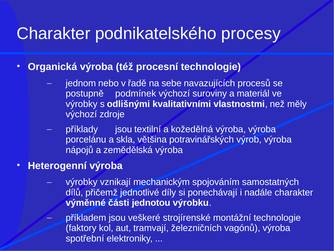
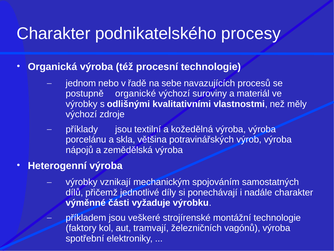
podmínek: podmínek -> organické (136, 93)
jednotou: jednotou -> vyžaduje (151, 202)
